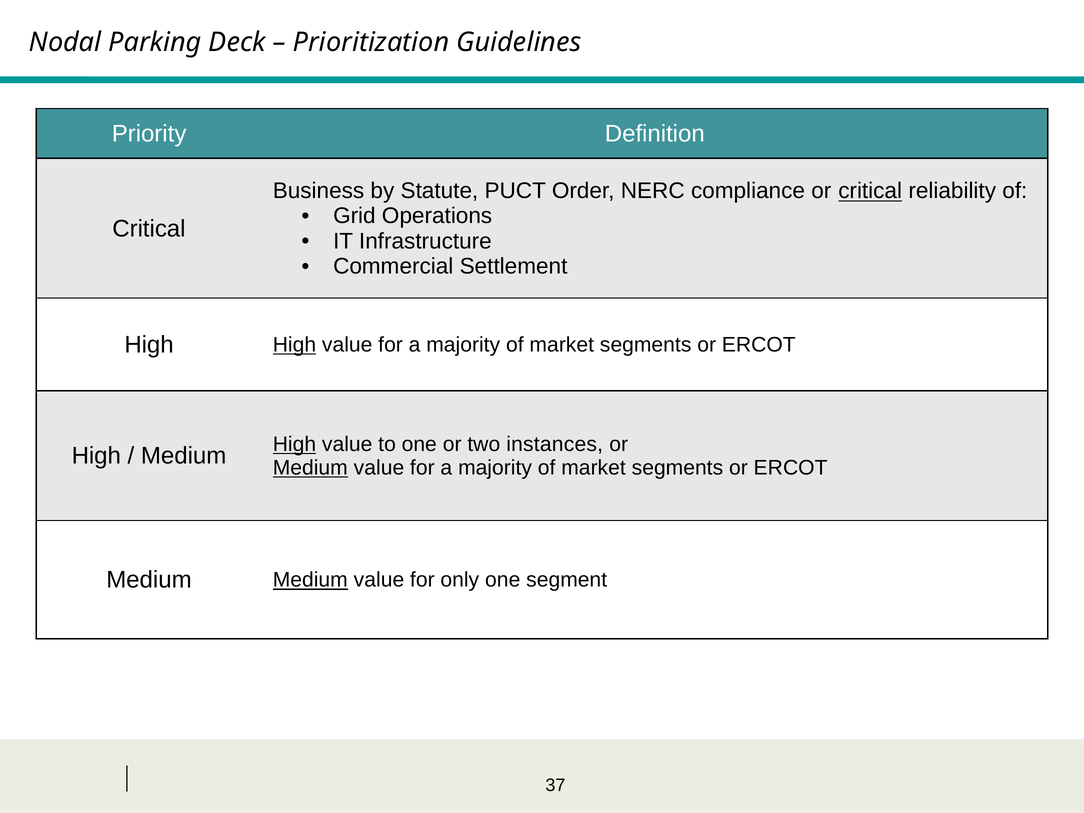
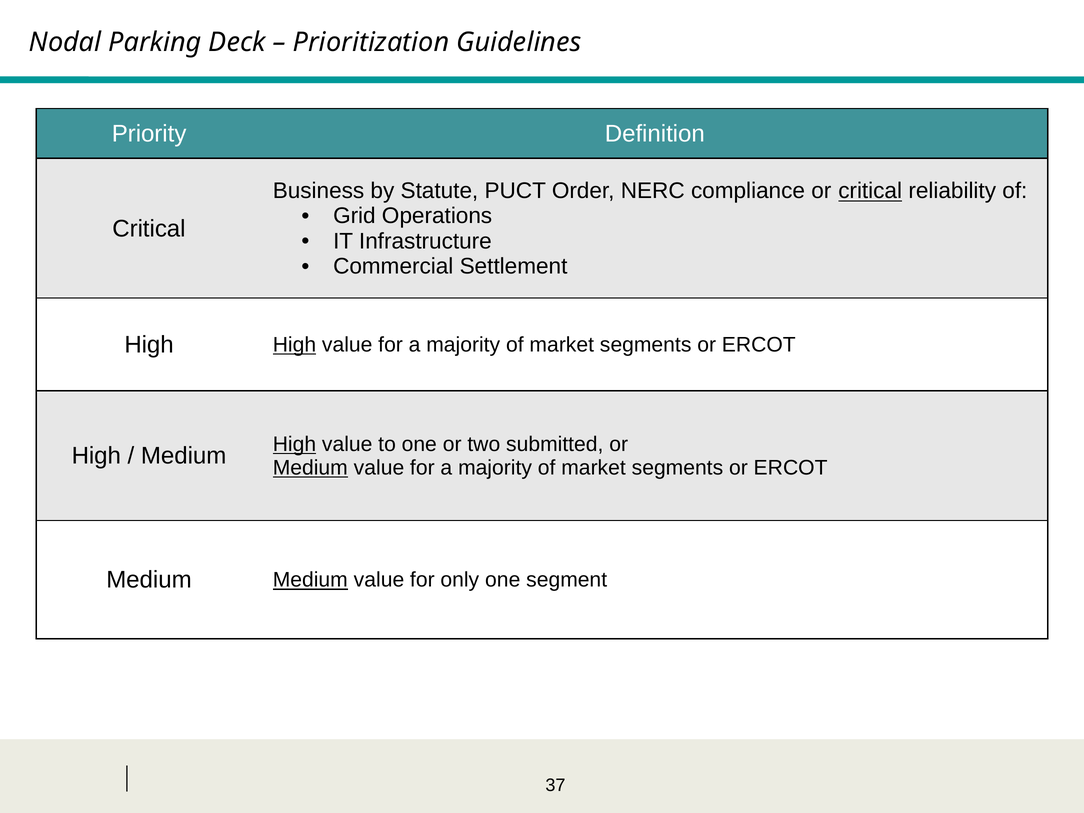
instances: instances -> submitted (555, 444)
